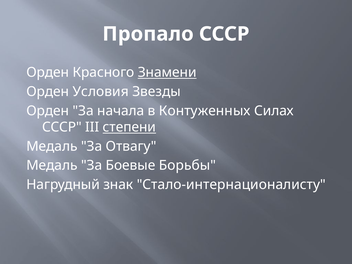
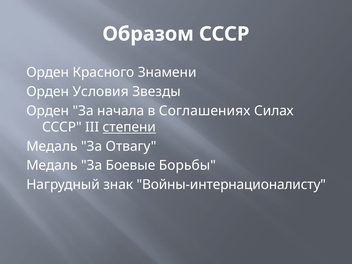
Пропало: Пропало -> Образом (148, 34)
Знамени underline: present -> none (167, 72)
Контуженных: Контуженных -> Соглашениях (205, 111)
Стало-интернационалисту: Стало-интернационалисту -> Войны-интернационалисту (231, 185)
